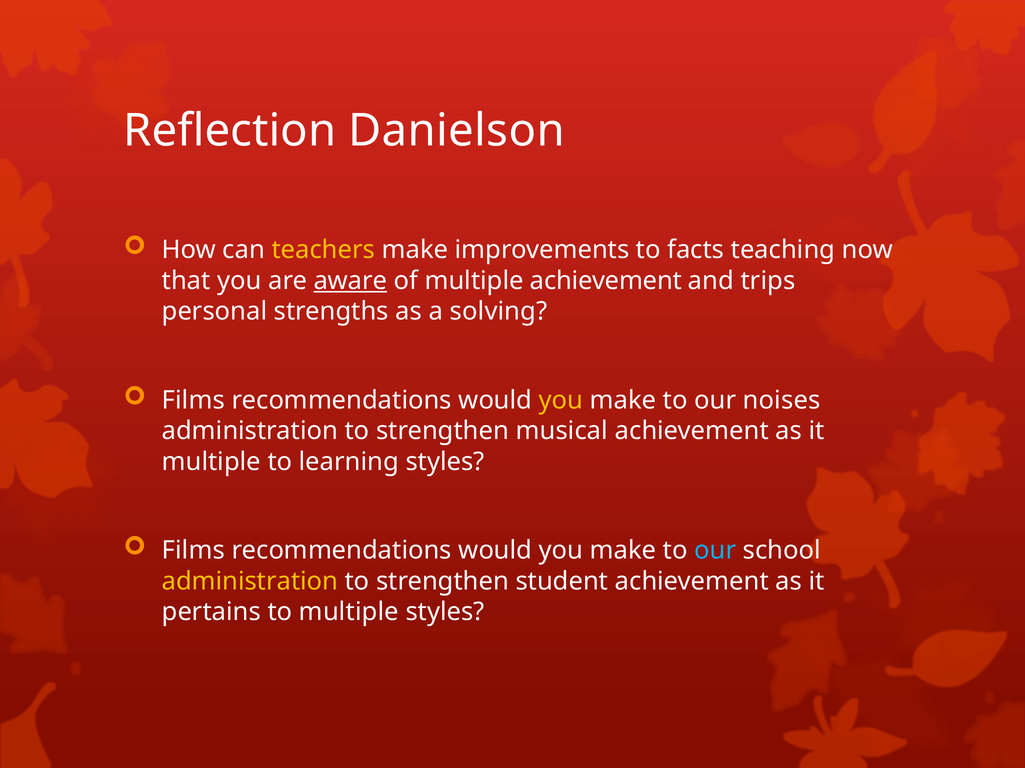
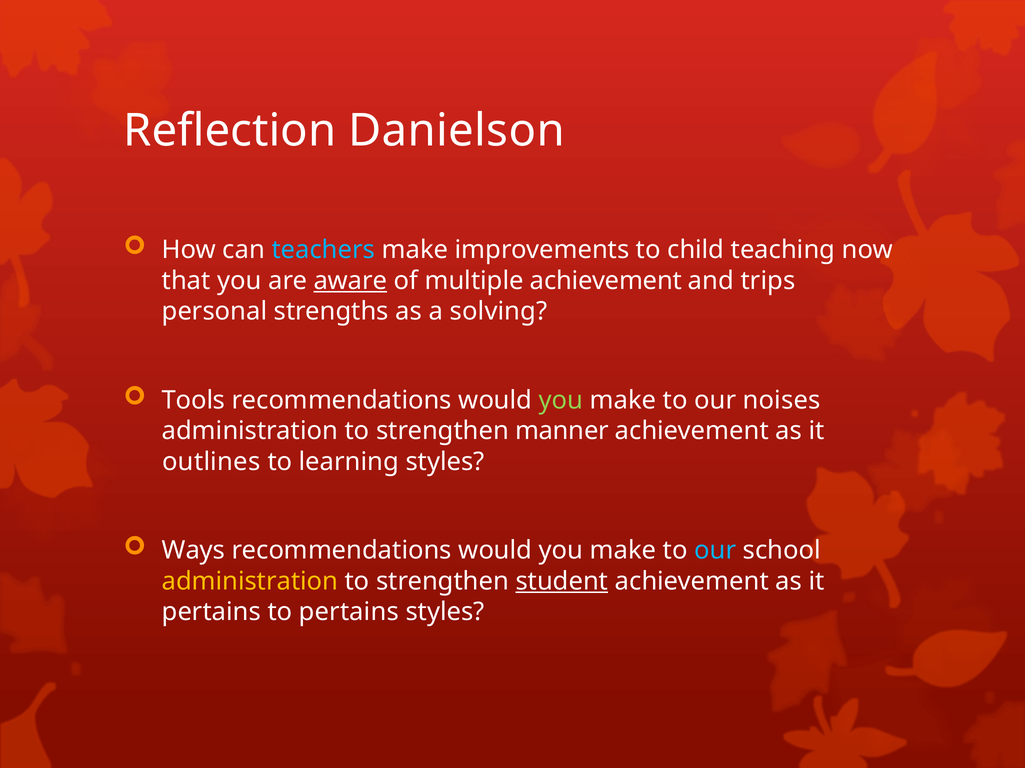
teachers colour: yellow -> light blue (323, 250)
facts: facts -> child (696, 250)
Films: Films -> Tools (194, 401)
you colour: yellow -> light green (561, 401)
musical: musical -> manner (562, 431)
multiple: multiple -> outlines (211, 462)
Films: Films -> Ways (194, 551)
student underline: none -> present (562, 582)
to multiple: multiple -> pertains (349, 613)
